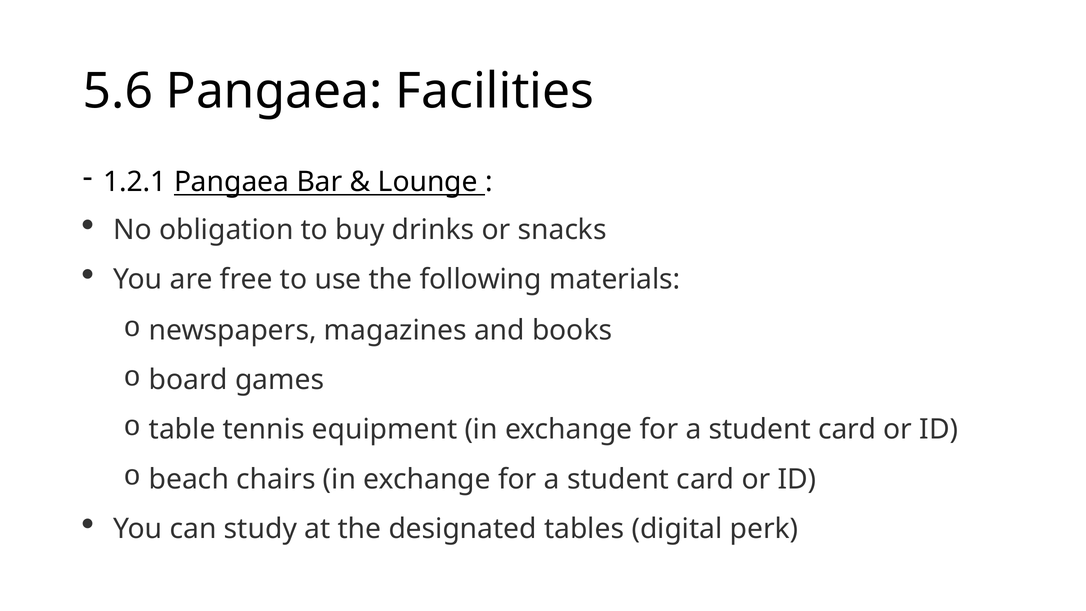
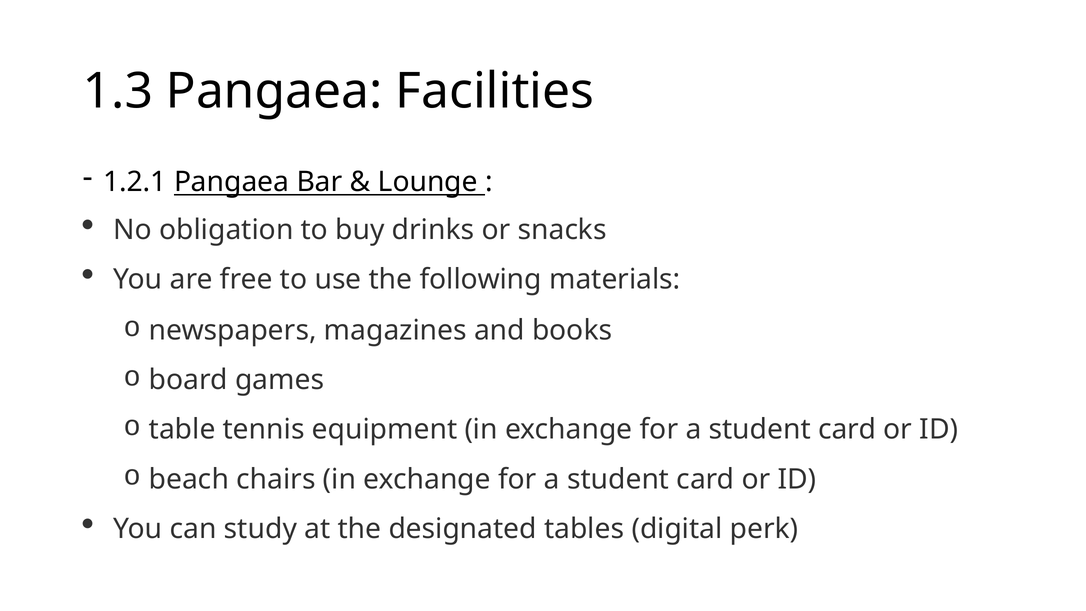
5.6: 5.6 -> 1.3 (118, 91)
